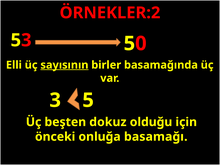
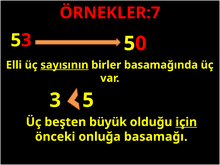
ÖRNEKLER:2: ÖRNEKLER:2 -> ÖRNEKLER:7 (110, 13)
dokuz: dokuz -> büyük (108, 122)
için underline: none -> present (186, 122)
